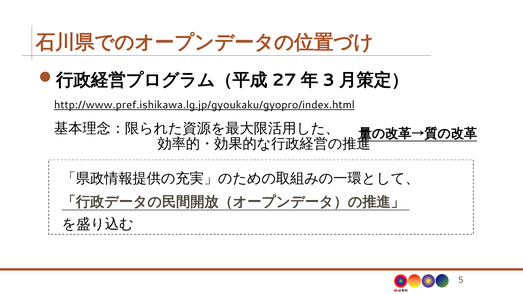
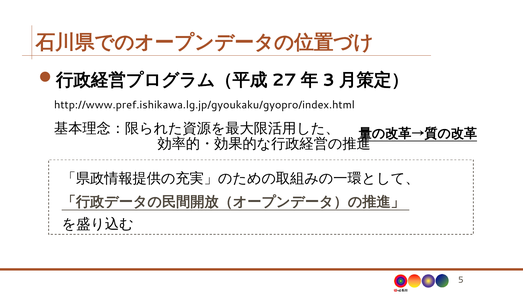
http://www.pref.ishikawa.lg.jp/gyoukaku/gyopro/index.html underline: present -> none (204, 105)
